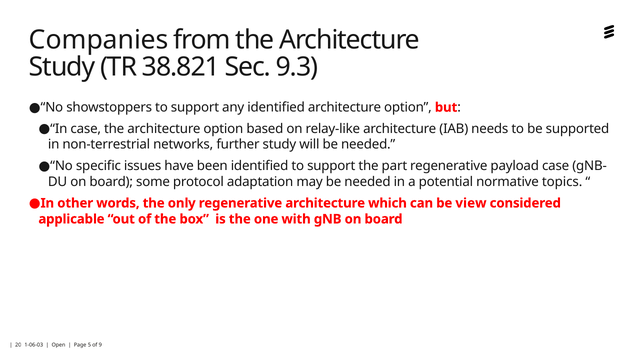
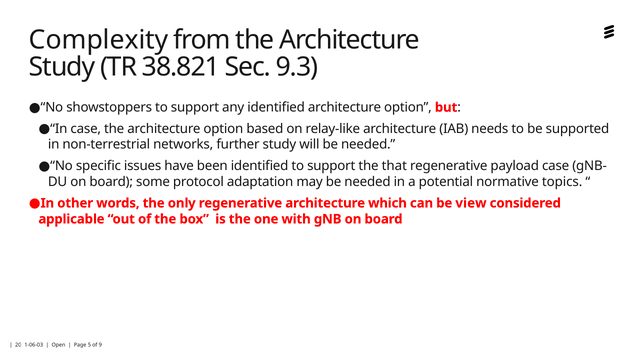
Companies: Companies -> Complexity (99, 40)
part: part -> that (394, 166)
